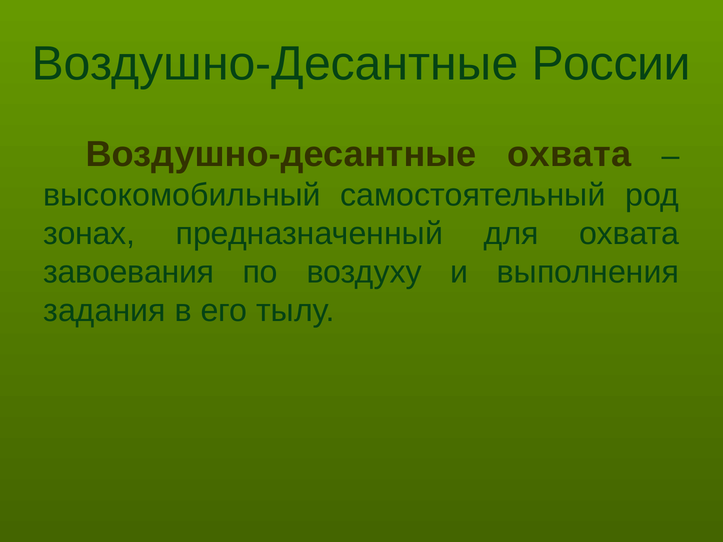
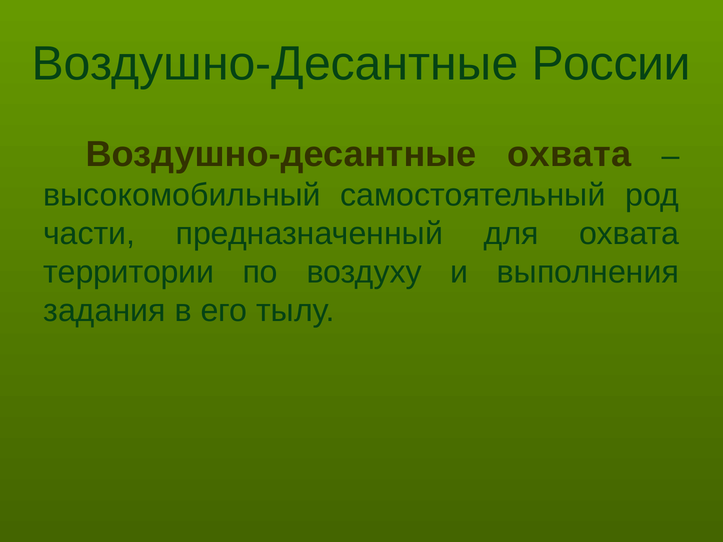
зонах: зонах -> части (89, 234)
завоевания: завоевания -> территории (129, 272)
